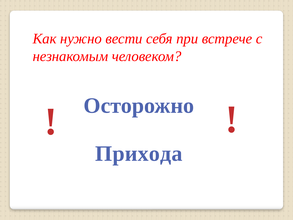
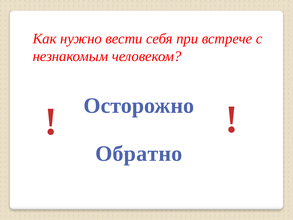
Прихода: Прихода -> Обратно (139, 154)
